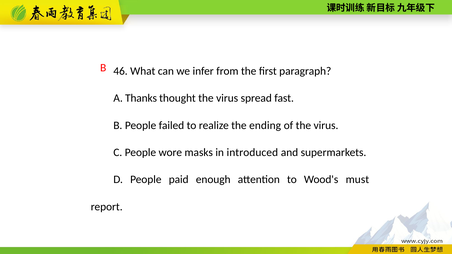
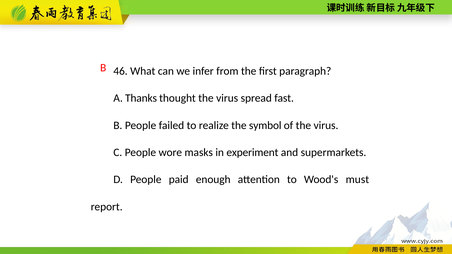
ending: ending -> symbol (265, 125)
introduced: introduced -> experiment (252, 153)
